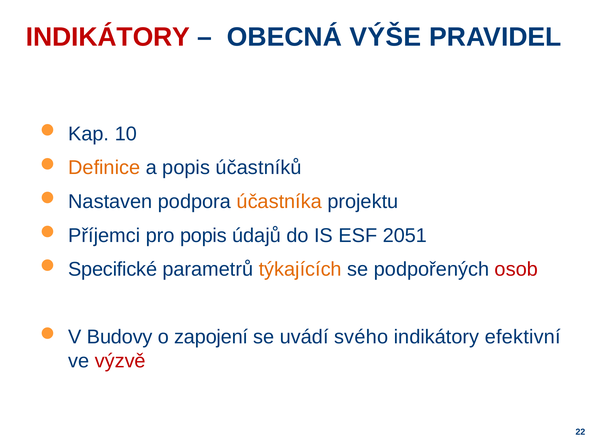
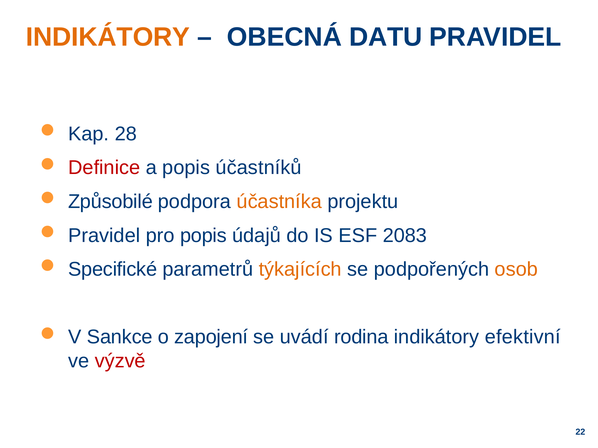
INDIKÁTORY colour: red -> orange (108, 37)
VÝŠE: VÝŠE -> DATU (386, 37)
10: 10 -> 28 (126, 134)
Definice colour: orange -> red (104, 168)
Nastaven: Nastaven -> Způsobilé (110, 202)
Příjemci: Příjemci -> Pravidel (104, 236)
2051: 2051 -> 2083 (405, 236)
osob colour: red -> orange (516, 270)
Budovy: Budovy -> Sankce (120, 337)
svého: svého -> rodina (361, 337)
